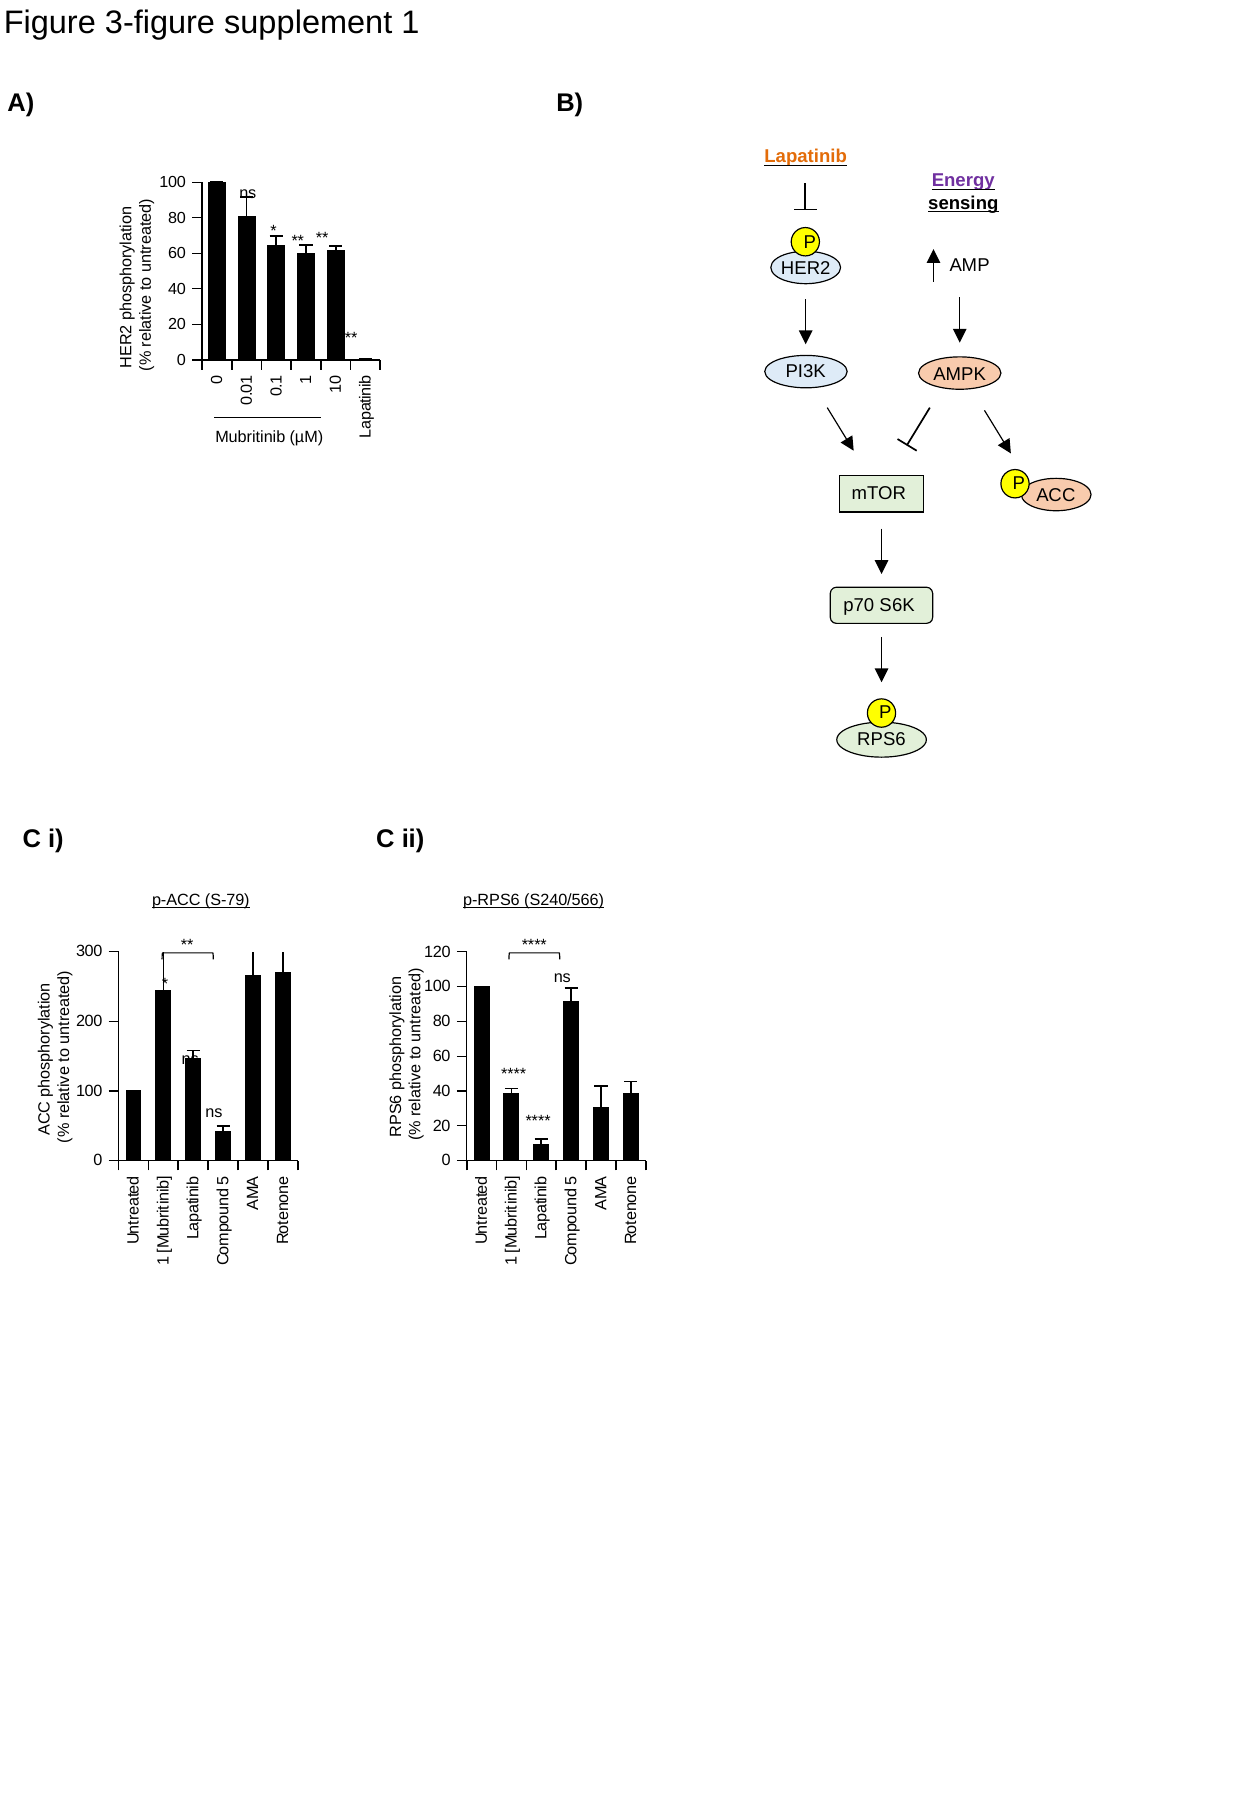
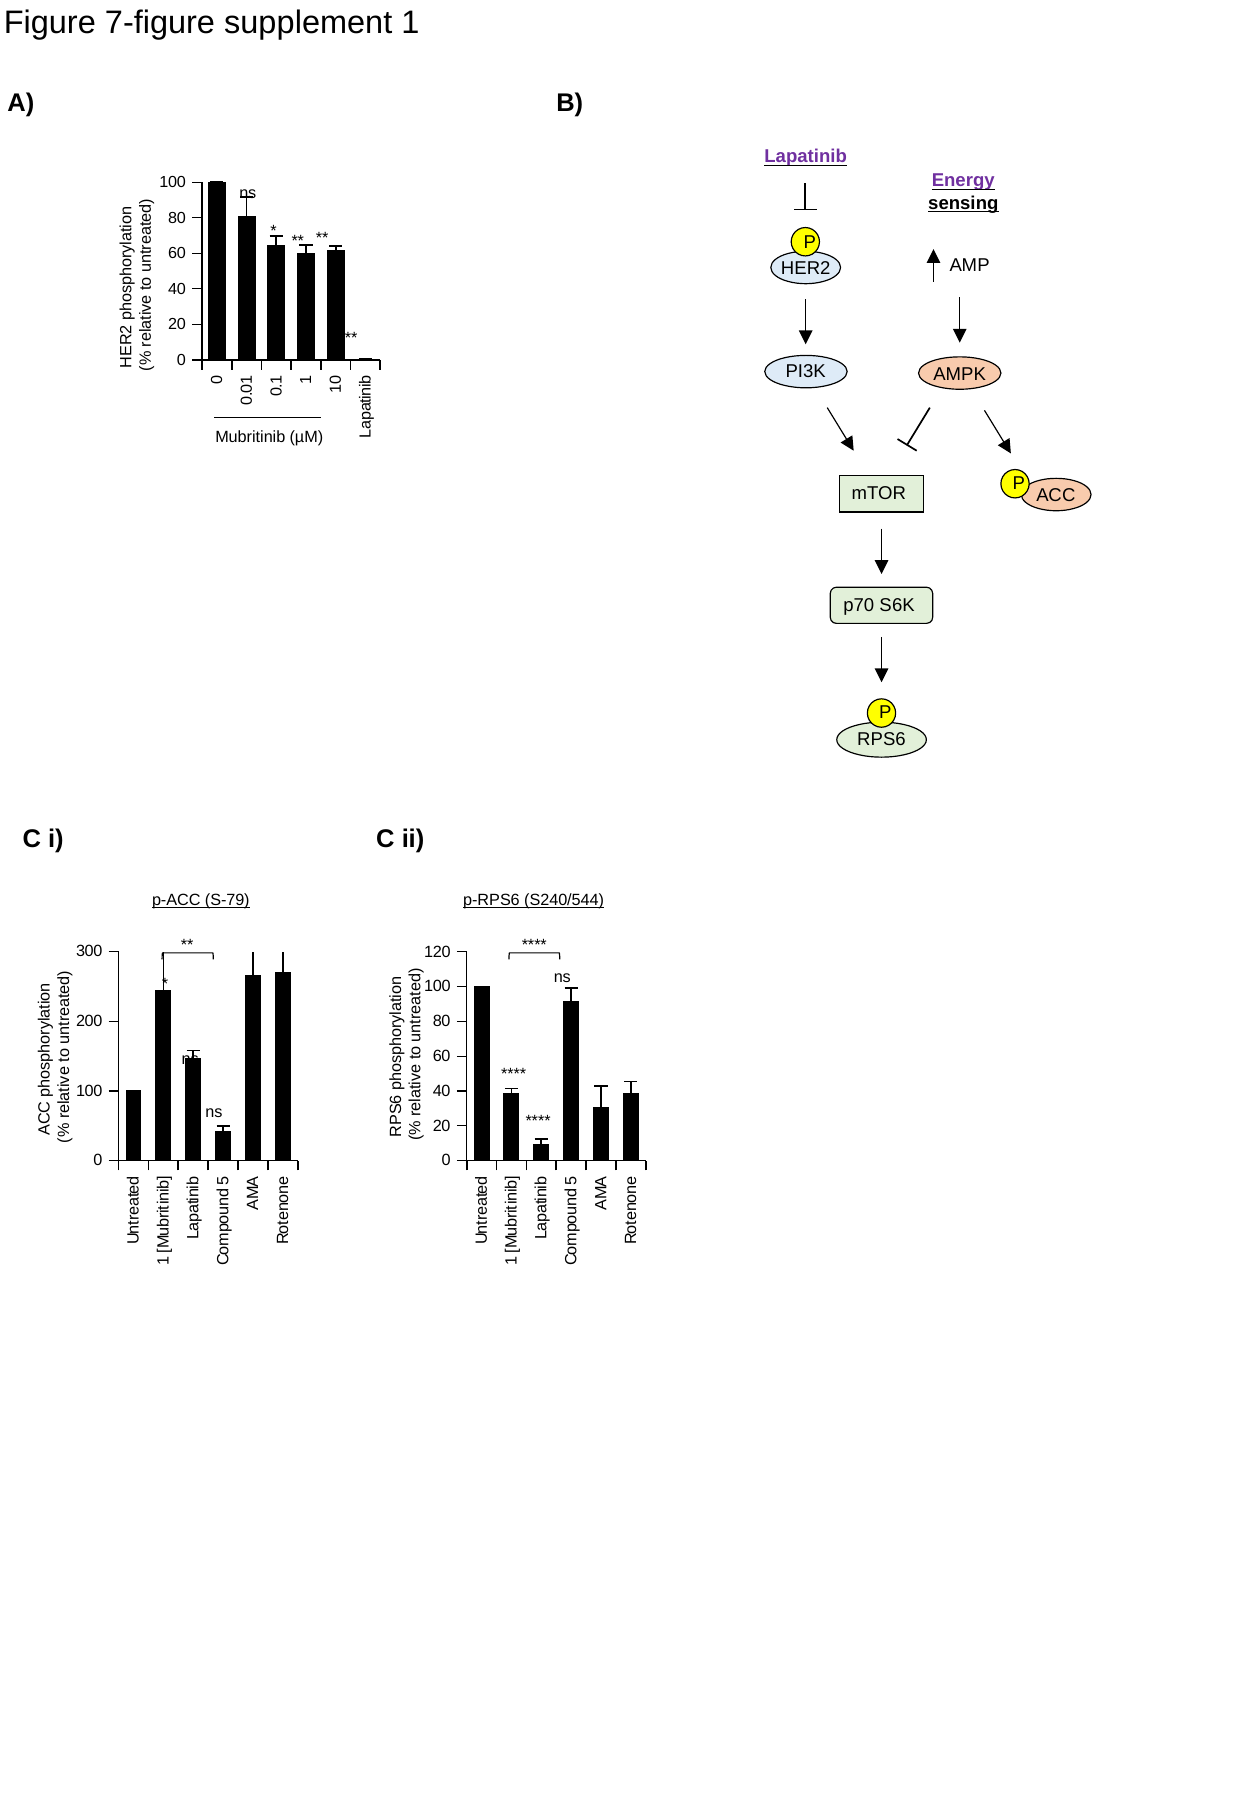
3-figure: 3-figure -> 7-figure (160, 23)
Lapatinib colour: orange -> purple (806, 157)
S240/566: S240/566 -> S240/544 (564, 900)
